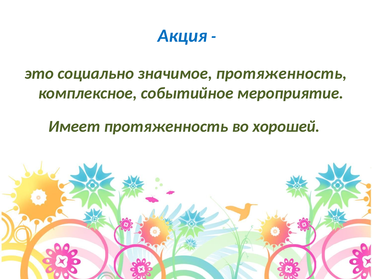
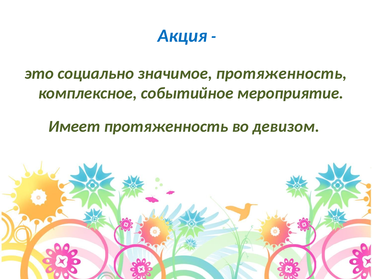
хорошей: хорошей -> девизом (286, 126)
